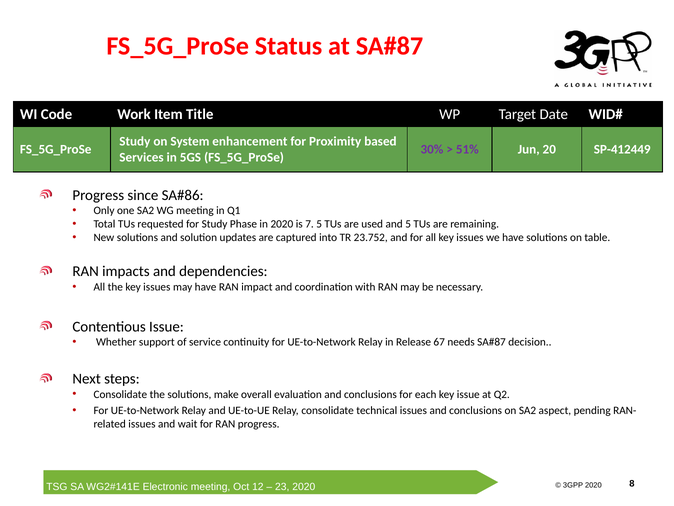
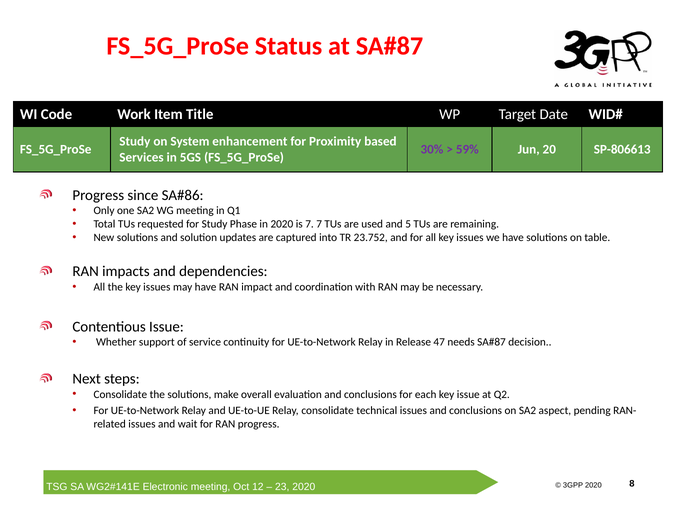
51%: 51% -> 59% (467, 149)
SP-412449: SP-412449 -> SP-806613 (622, 149)
7 5: 5 -> 7 (319, 224)
67: 67 -> 47 (439, 342)
